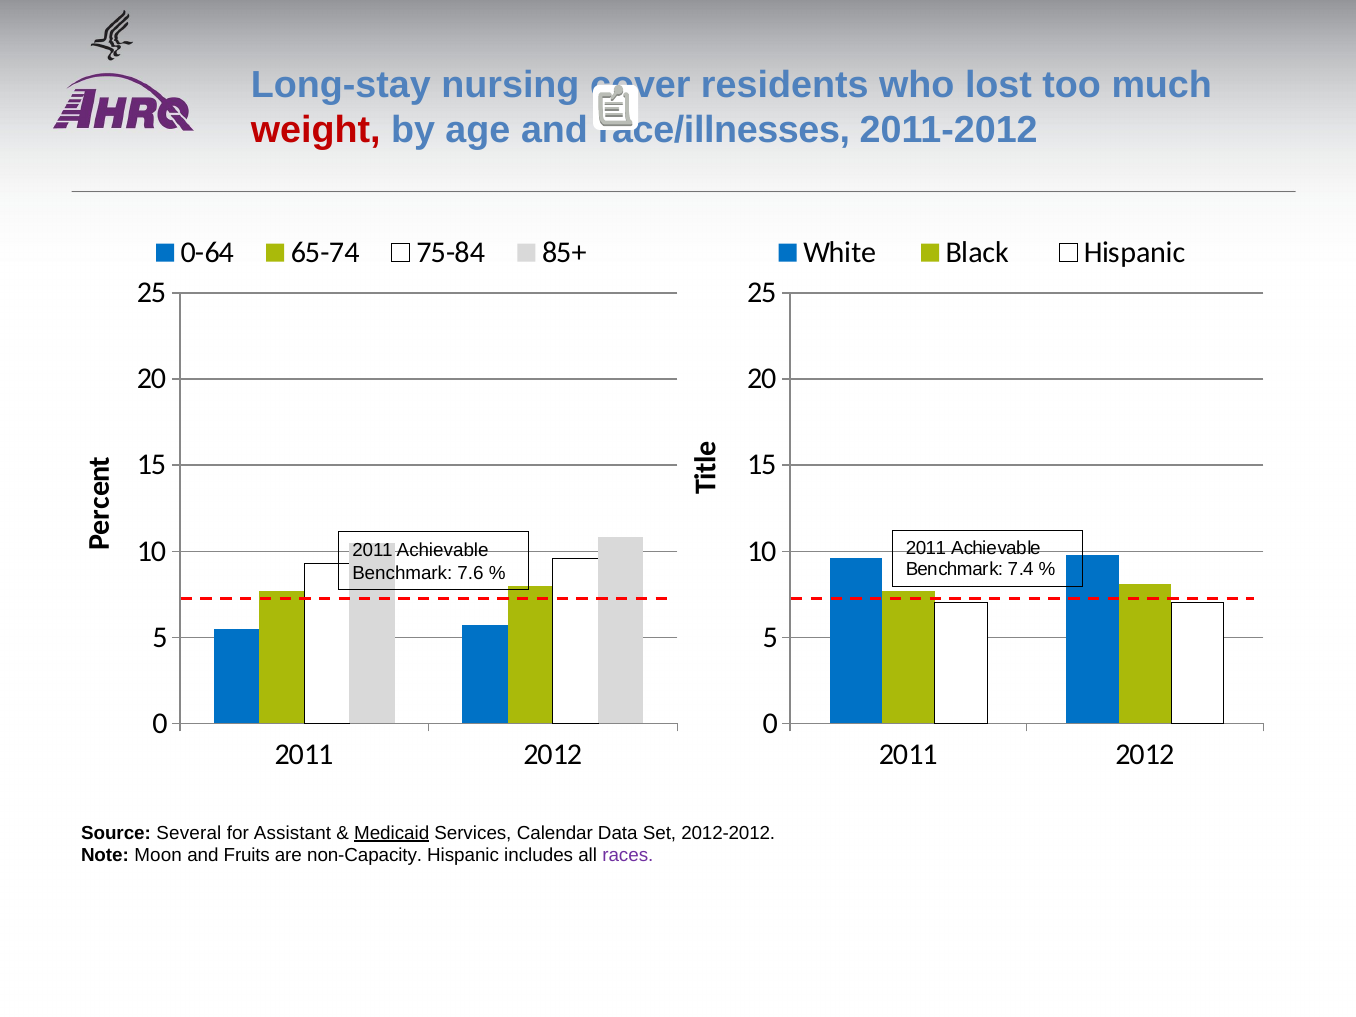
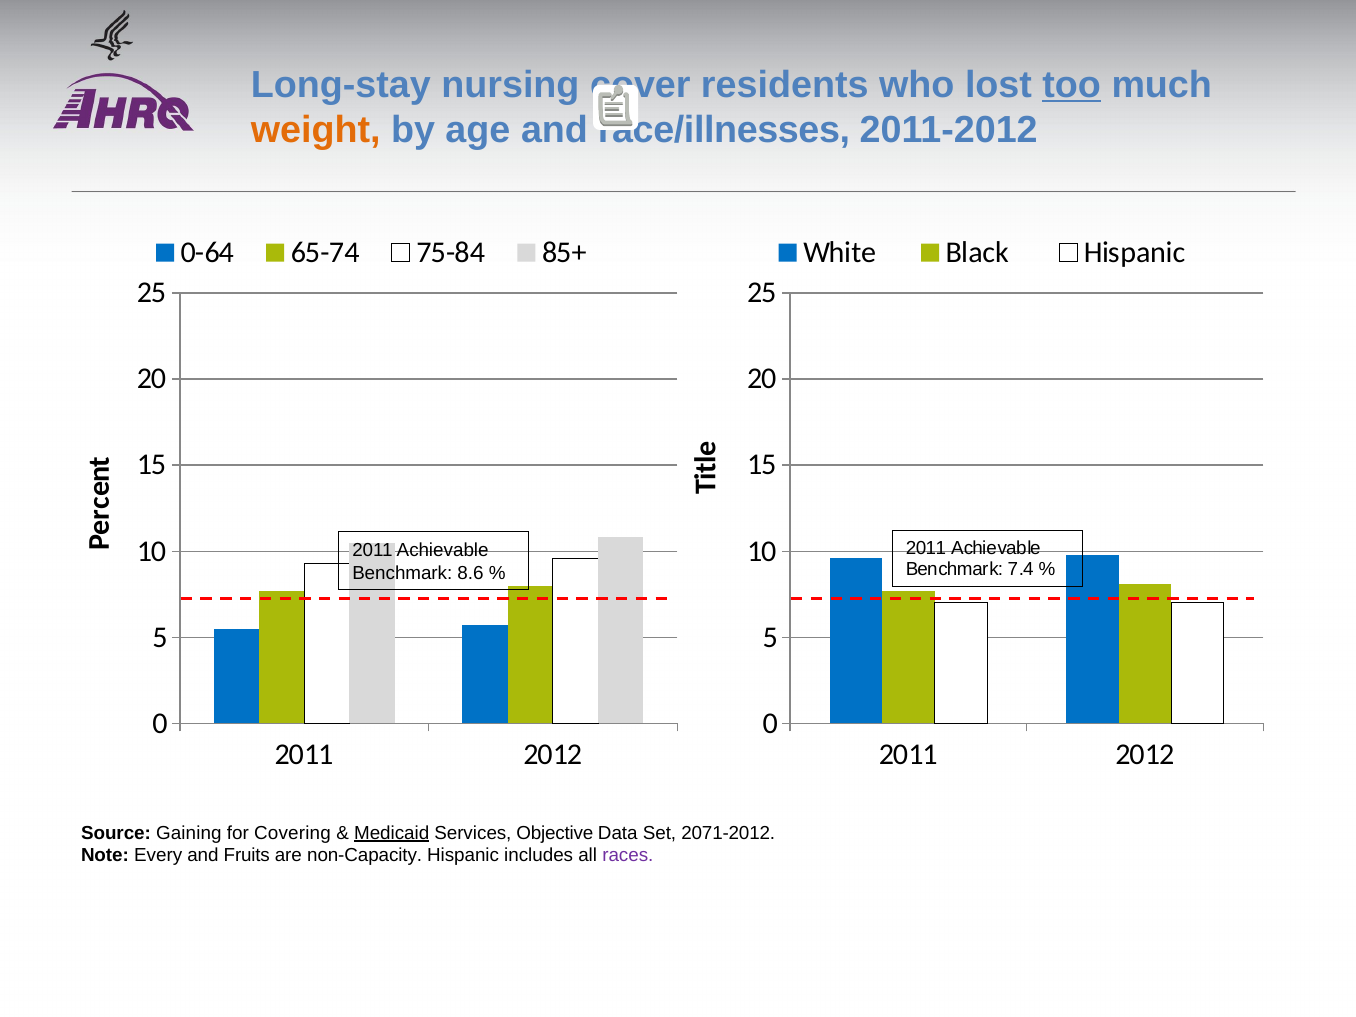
too underline: none -> present (1072, 85)
weight colour: red -> orange (316, 130)
7.6: 7.6 -> 8.6 (471, 573)
Several: Several -> Gaining (189, 833)
Assistant: Assistant -> Covering (292, 833)
Calendar: Calendar -> Objective (555, 833)
2012-2012: 2012-2012 -> 2071-2012 (728, 833)
Moon: Moon -> Every (158, 855)
